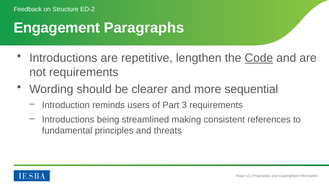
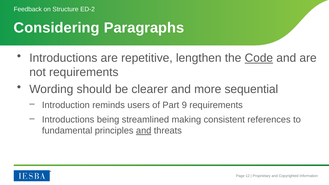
Engagement: Engagement -> Considering (57, 28)
3: 3 -> 9 (184, 105)
and underline: none -> present (144, 131)
